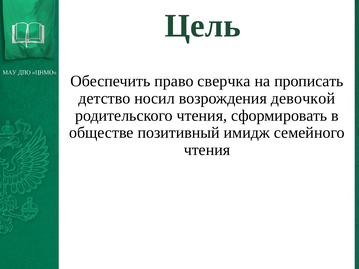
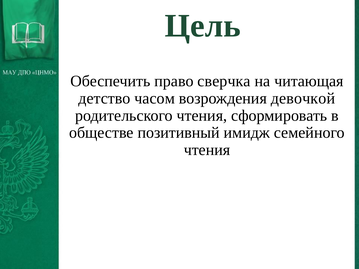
прописать: прописать -> читающая (309, 81)
носил: носил -> часом (155, 98)
